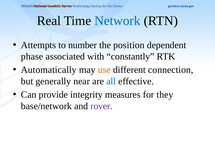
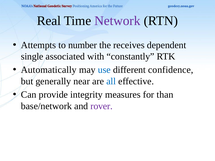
Network colour: blue -> purple (117, 21)
position: position -> receives (129, 45)
phase: phase -> single (32, 57)
use colour: orange -> blue (104, 70)
connection: connection -> confidence (171, 70)
they: they -> than (165, 95)
